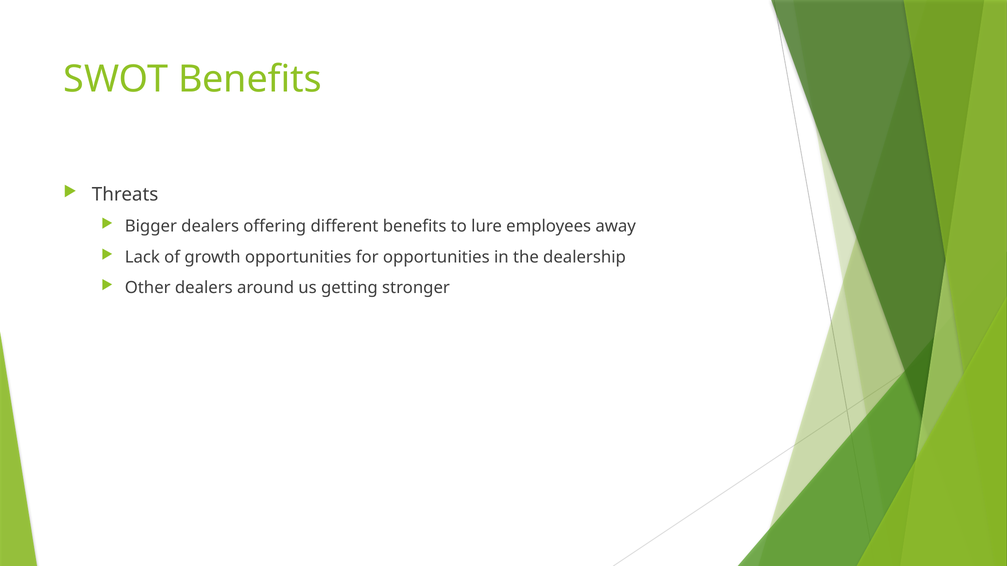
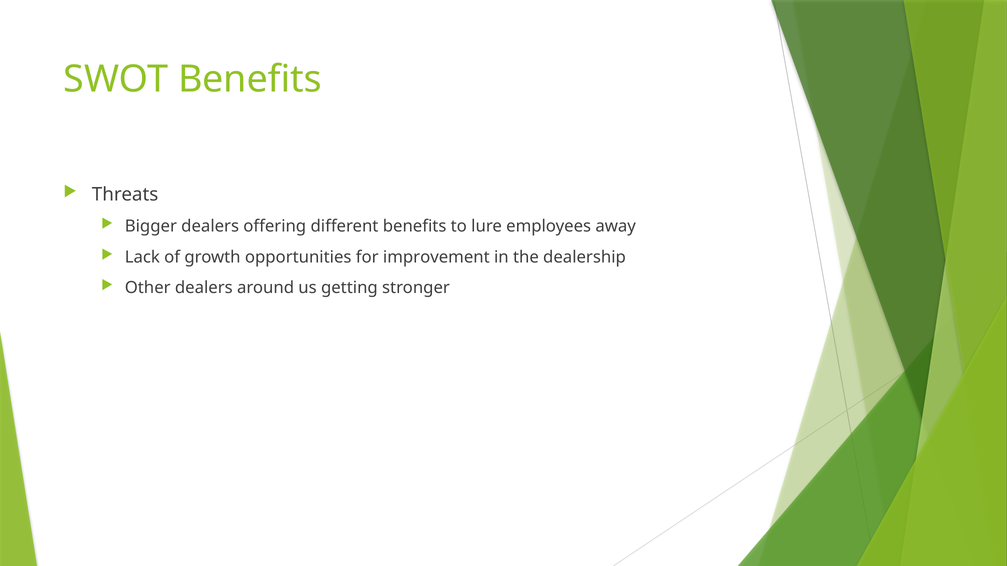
for opportunities: opportunities -> improvement (436, 257)
